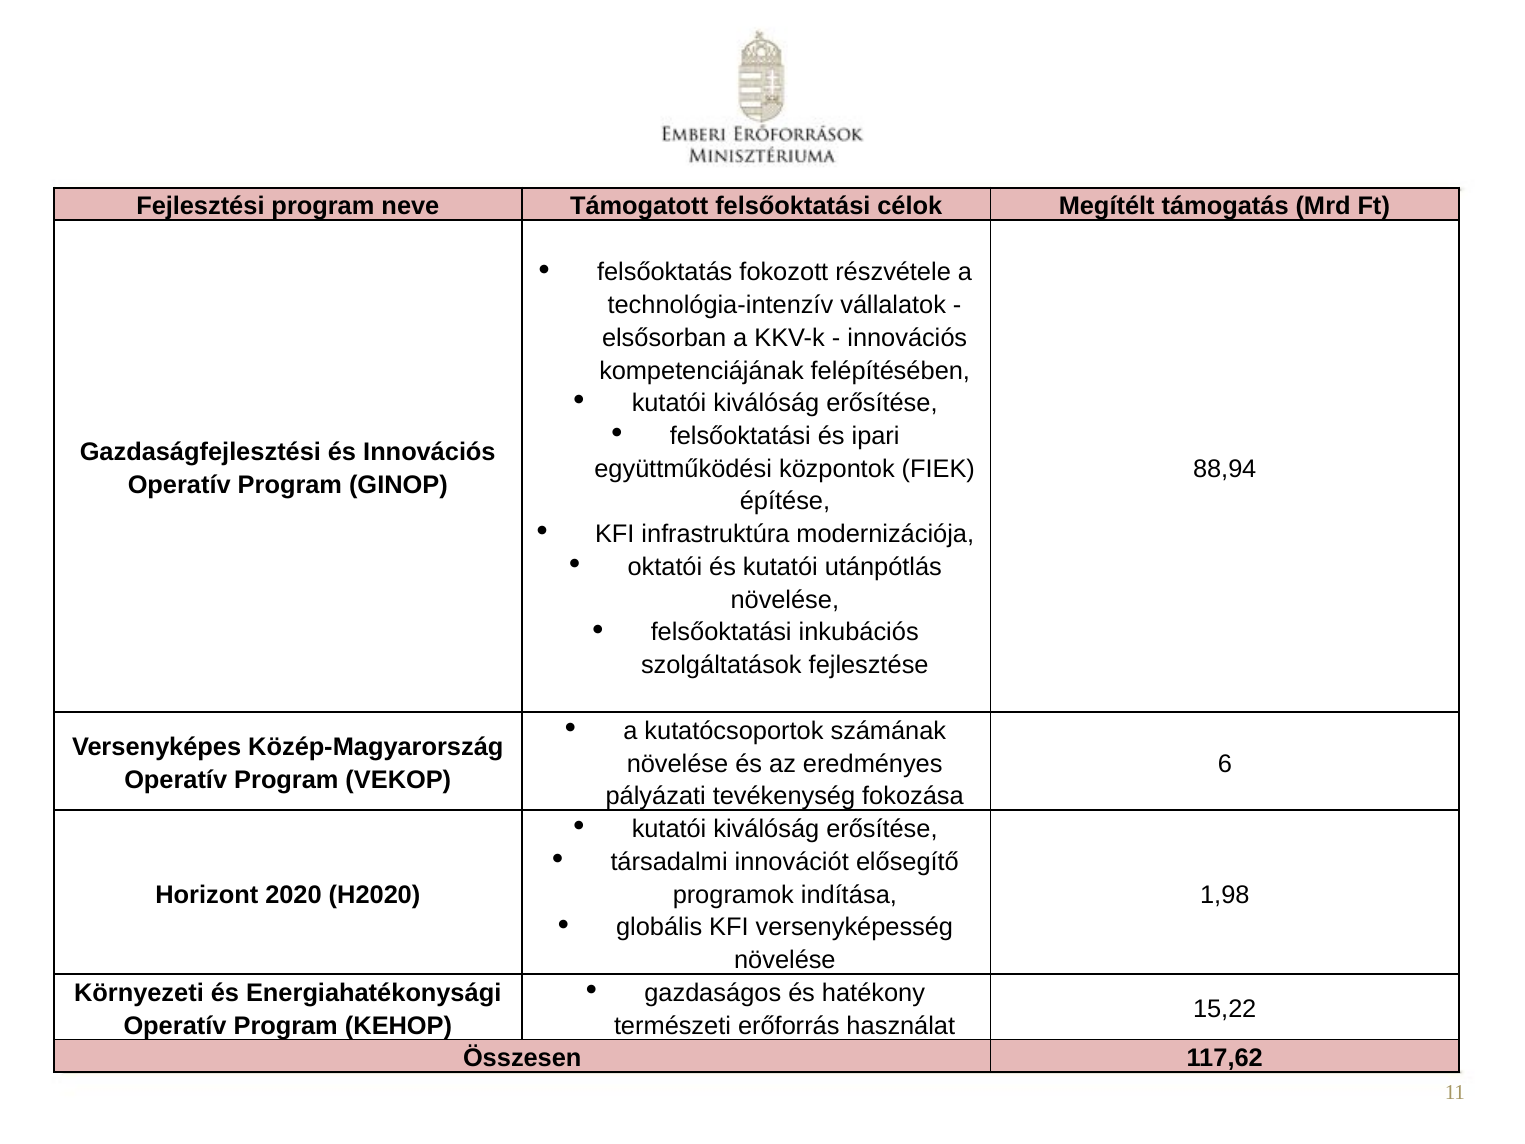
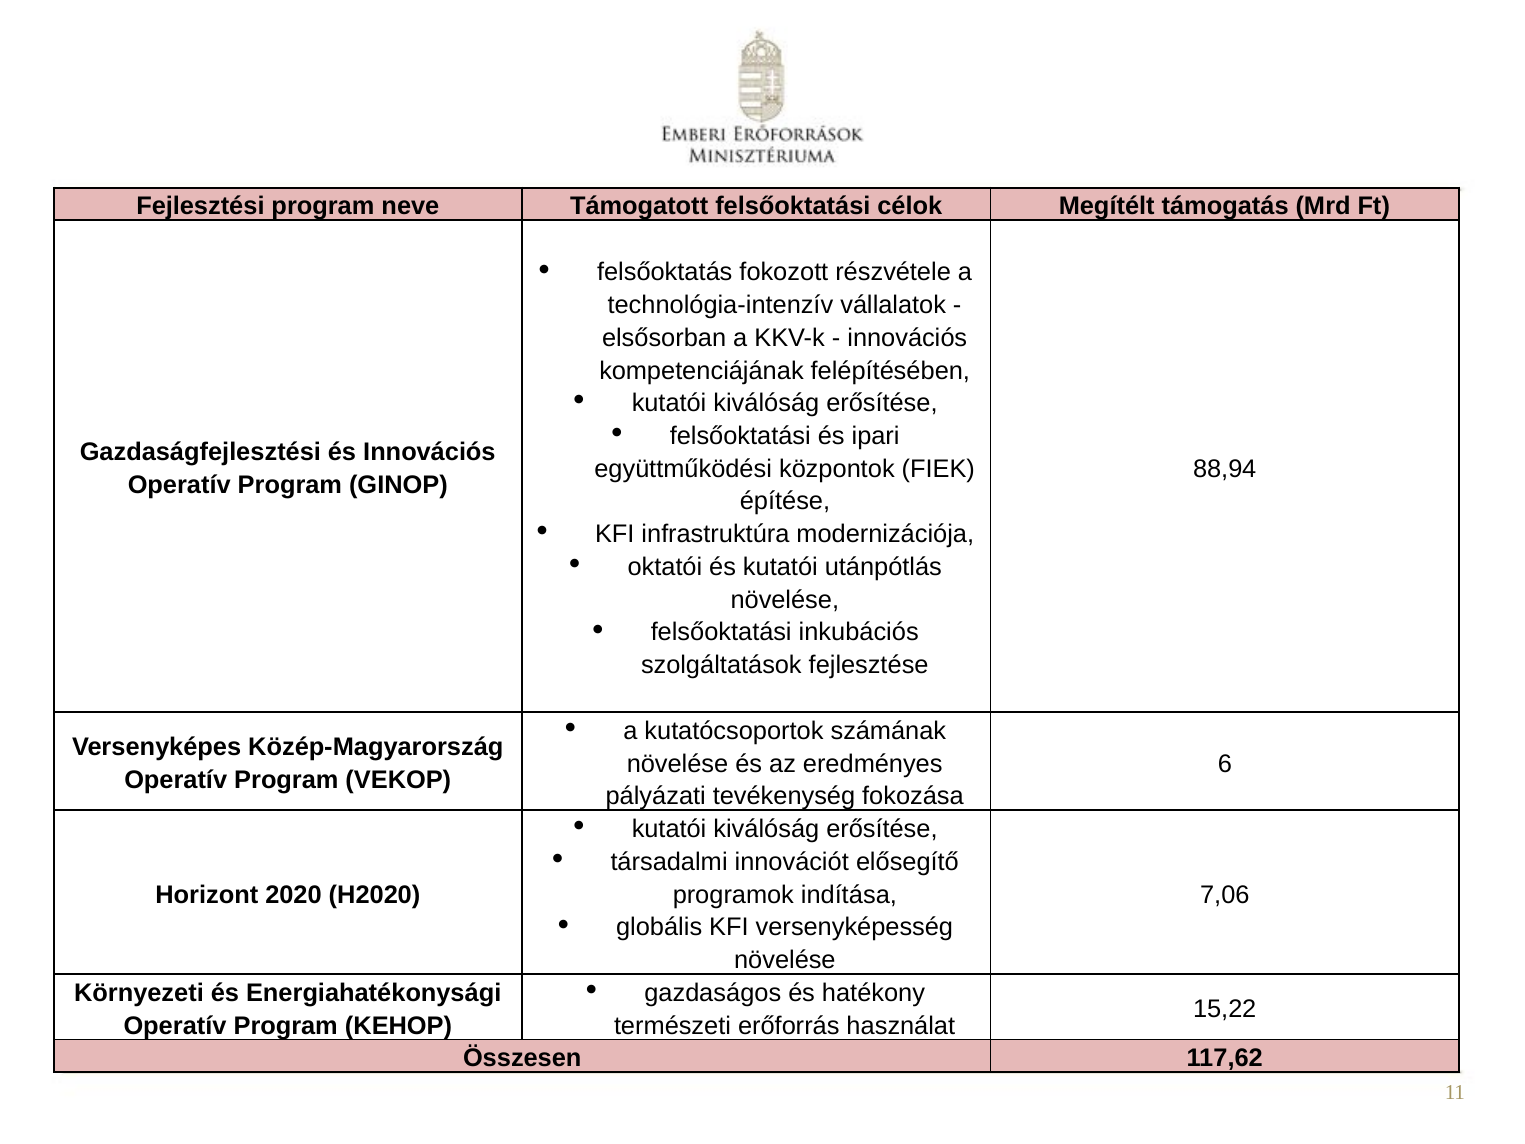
1,98: 1,98 -> 7,06 (1225, 895)
